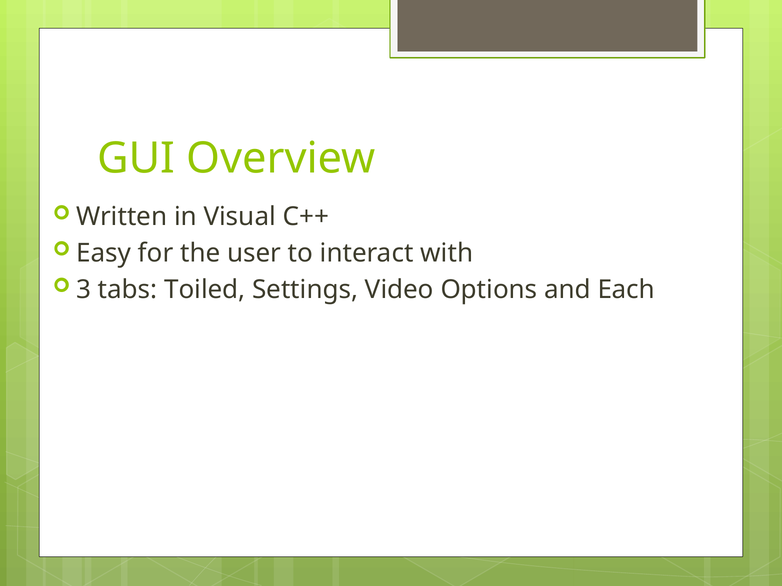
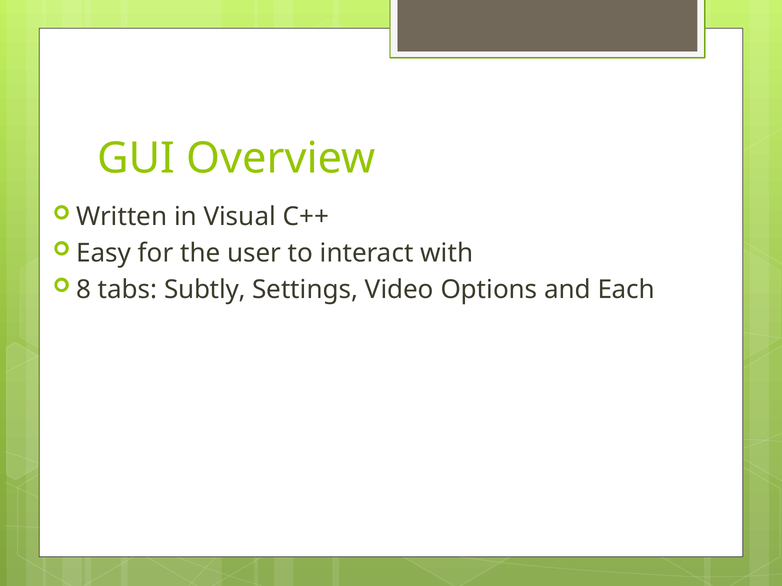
3: 3 -> 8 (84, 290)
Toiled: Toiled -> Subtly (205, 290)
